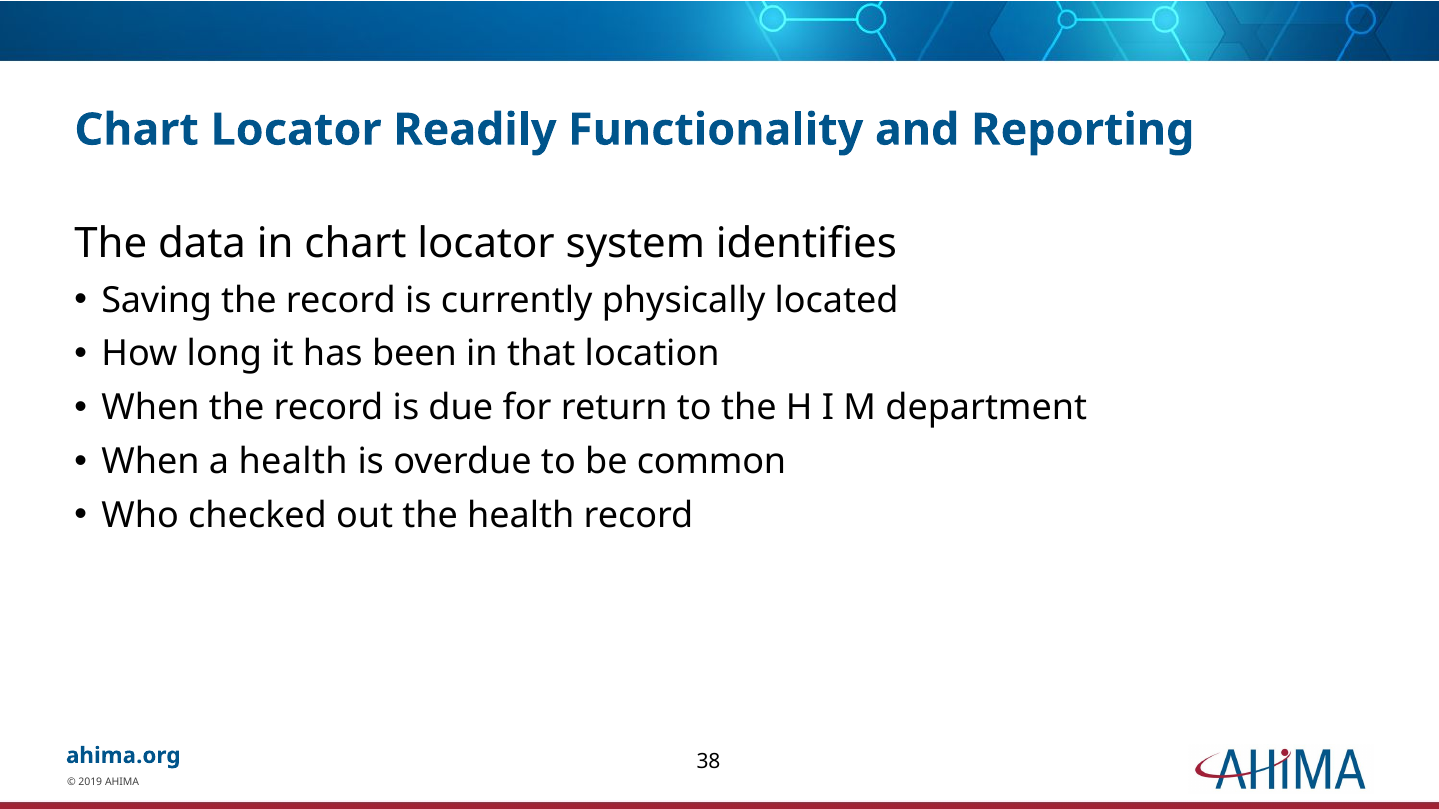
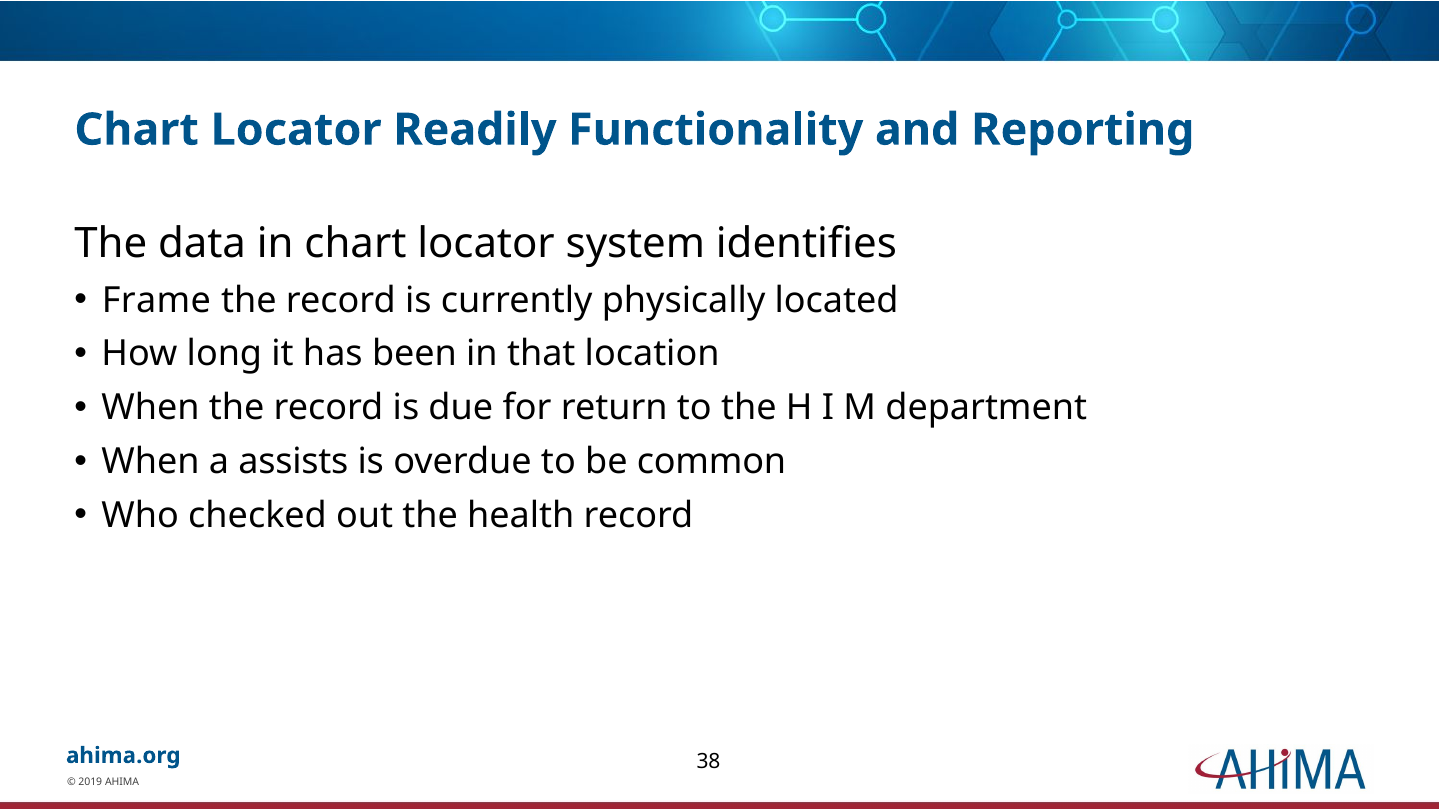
Saving: Saving -> Frame (156, 300)
a health: health -> assists (293, 462)
